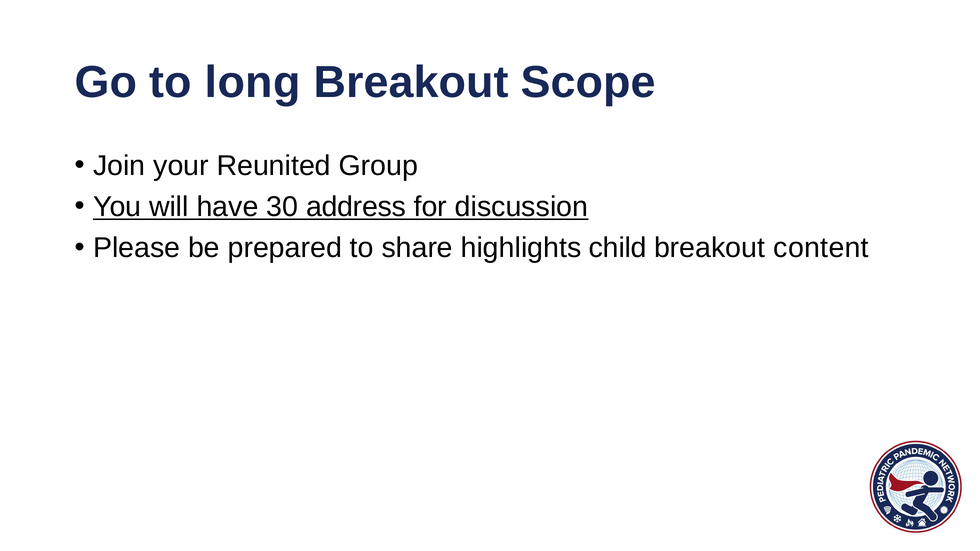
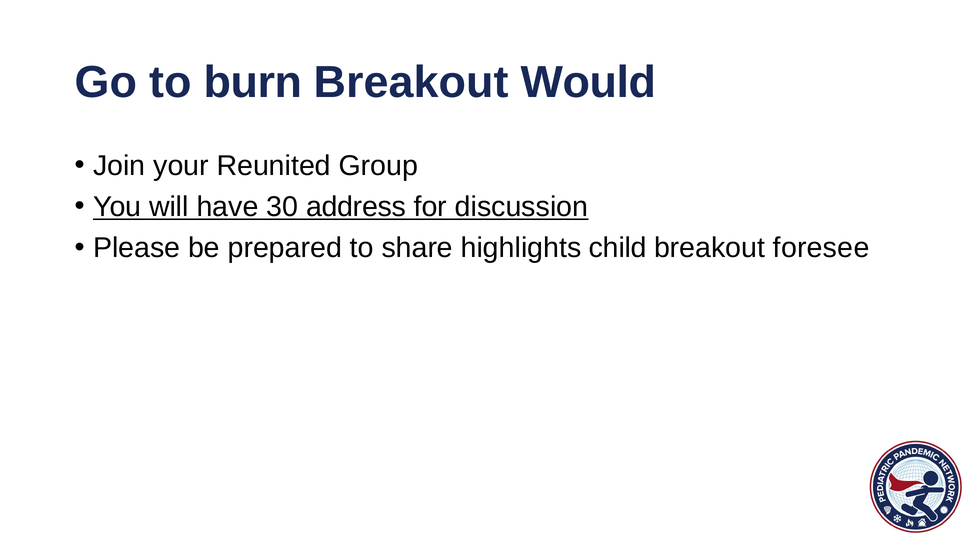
long: long -> burn (253, 82)
Scope: Scope -> Would (588, 82)
content: content -> foresee (821, 248)
